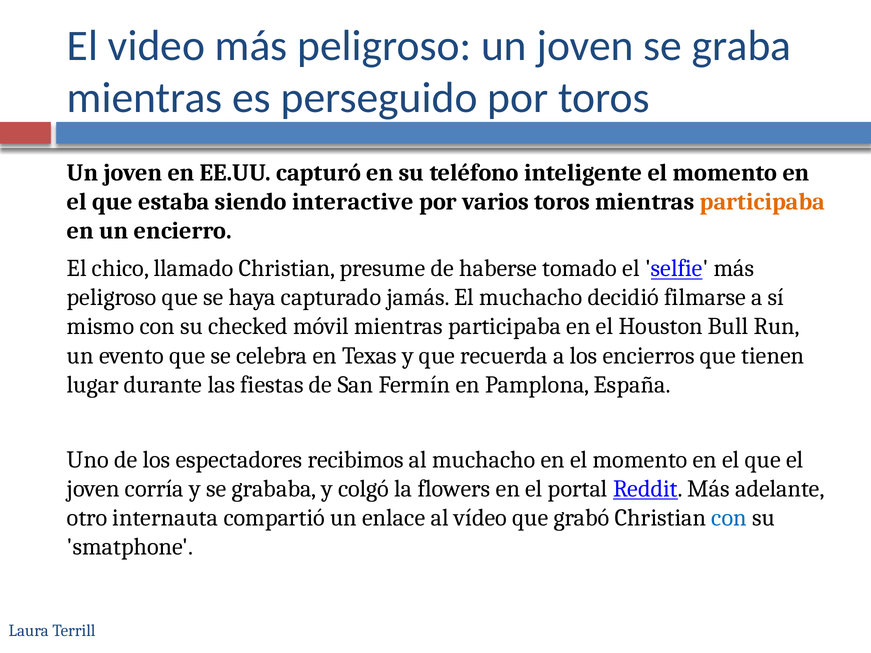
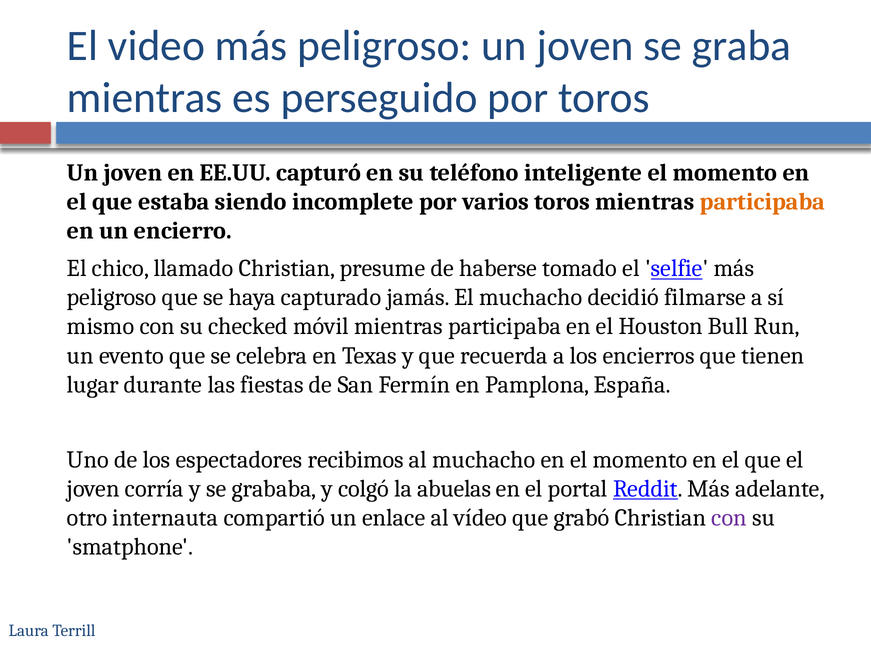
interactive: interactive -> incomplete (353, 202)
flowers: flowers -> abuelas (454, 489)
con colour: blue -> purple (729, 518)
